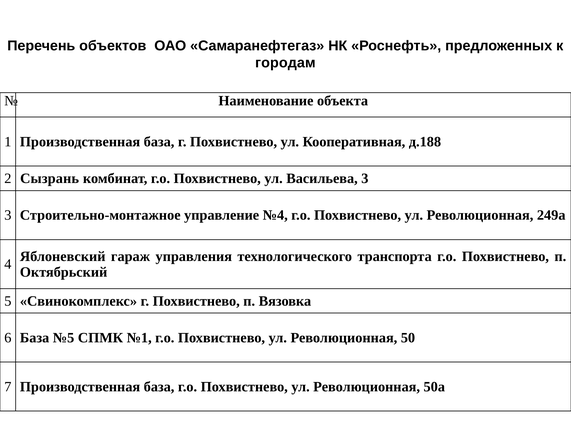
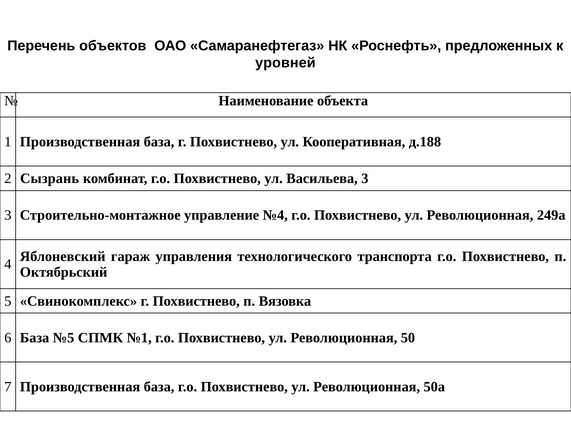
городам: городам -> уровней (285, 63)
